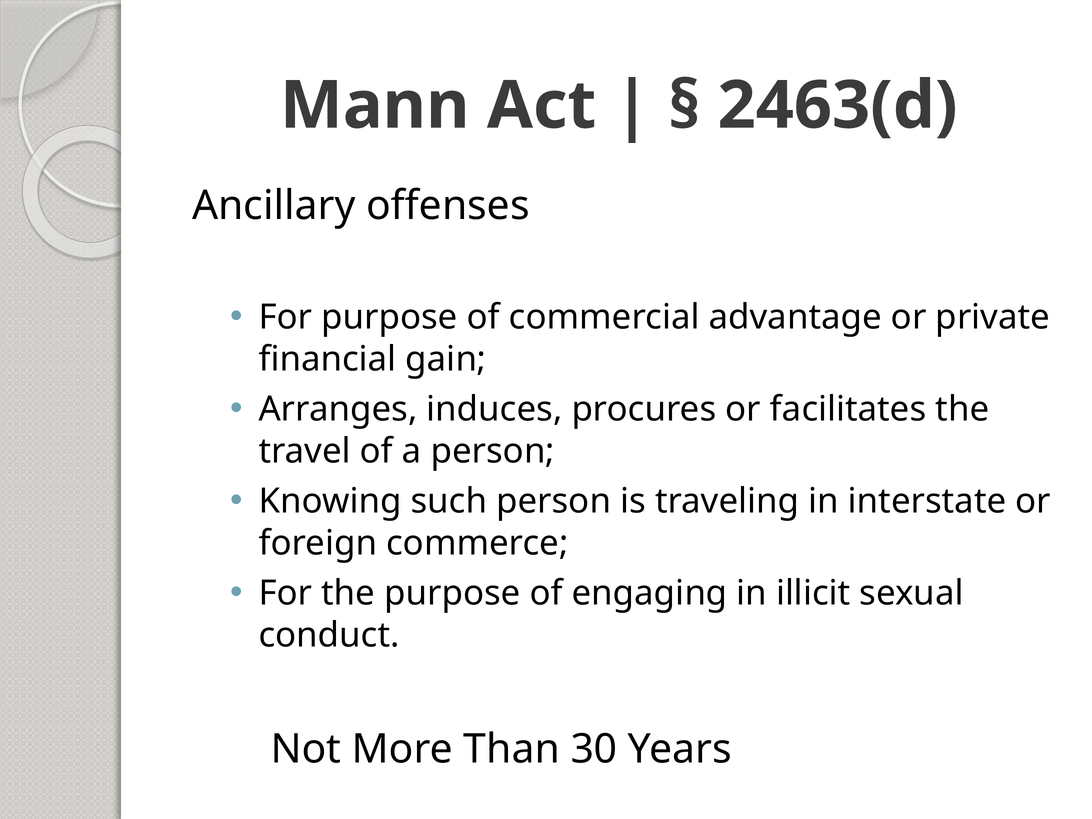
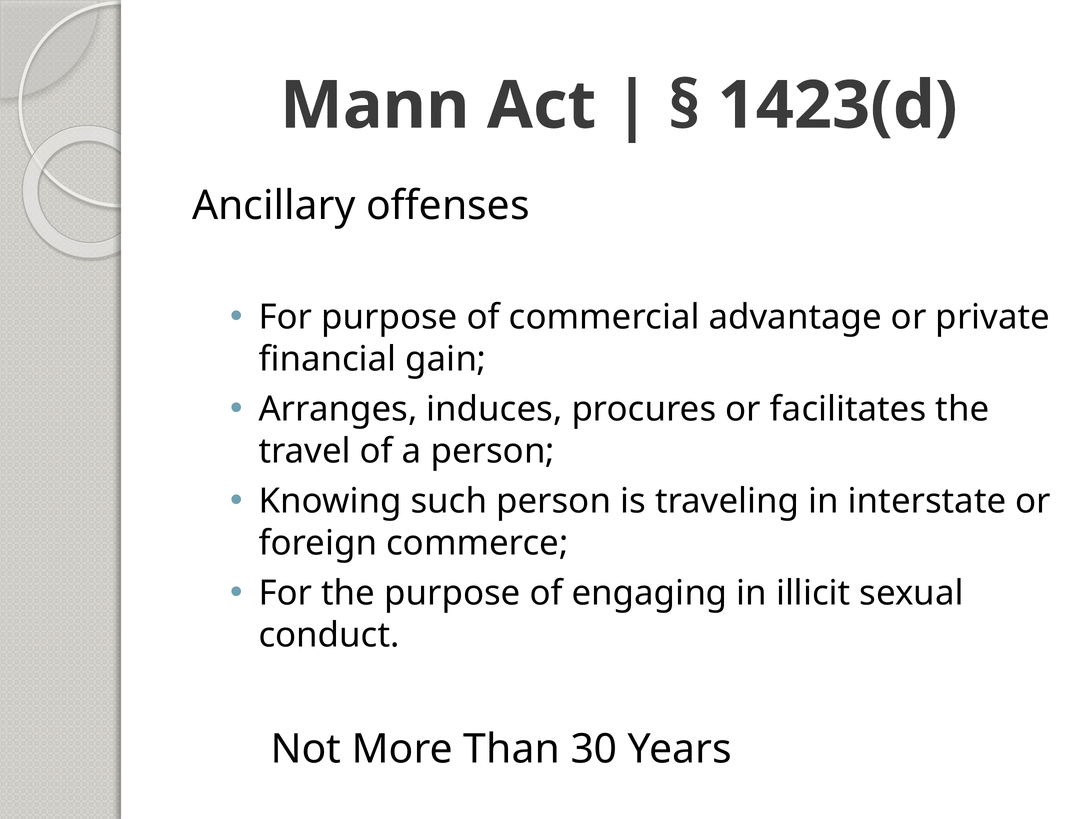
2463(d: 2463(d -> 1423(d (838, 106)
